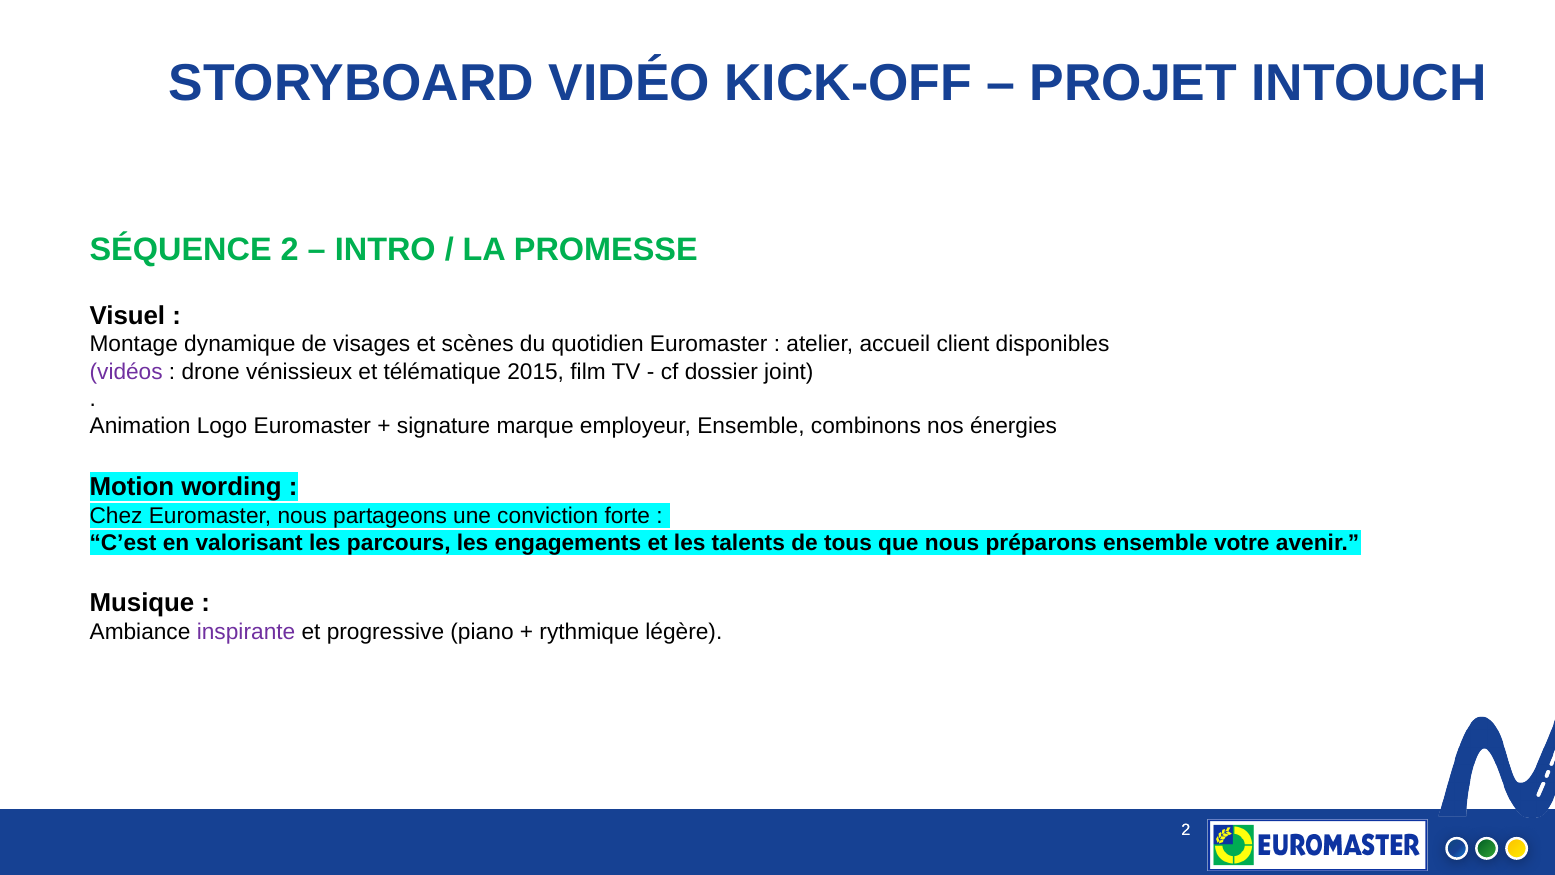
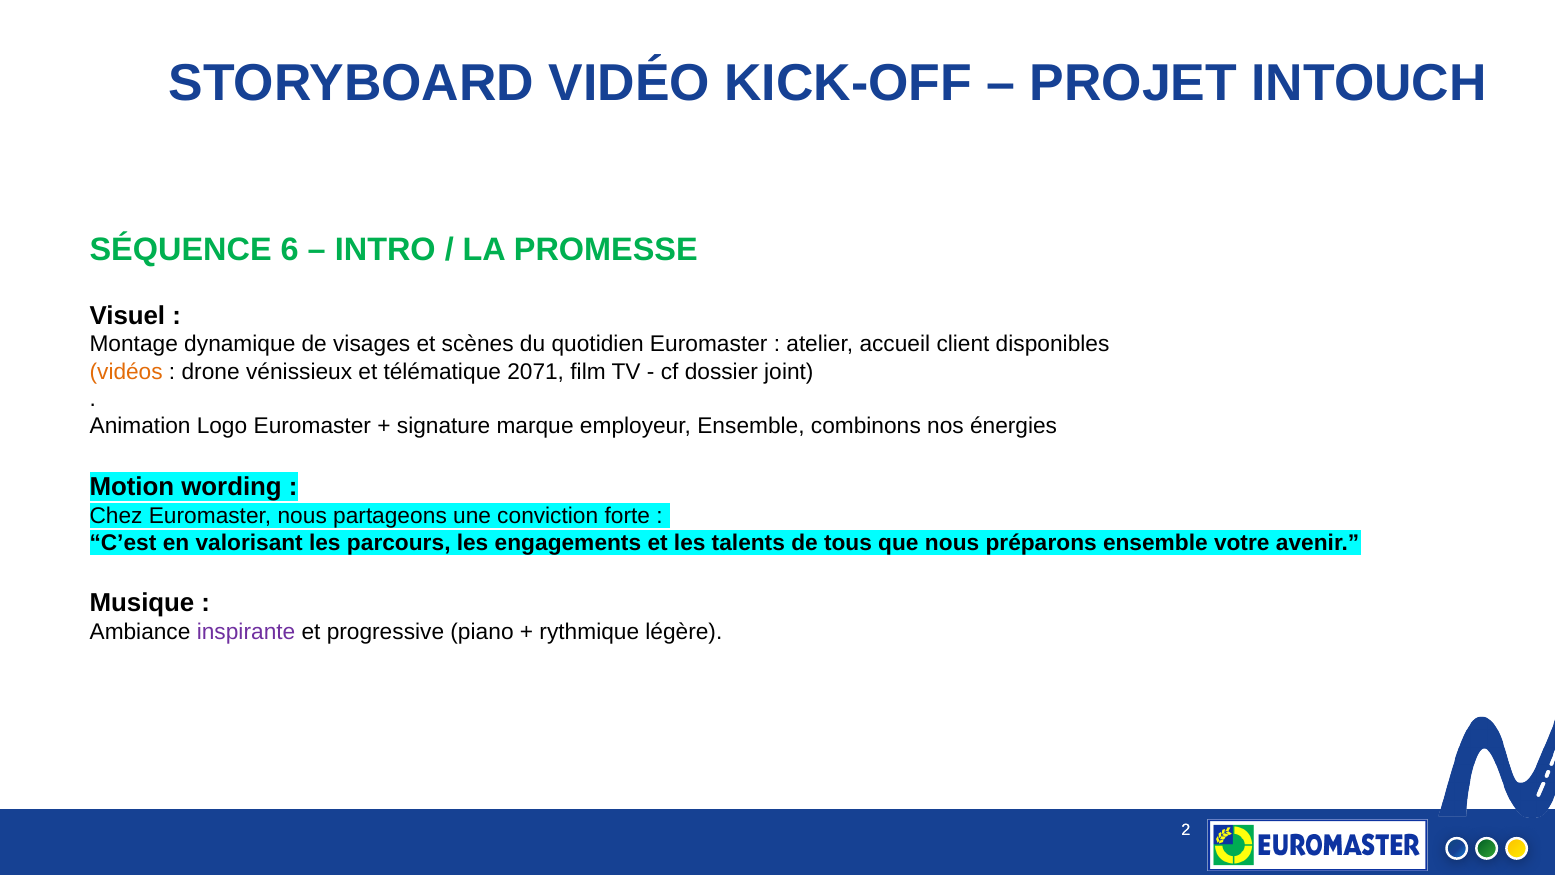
2: 2 -> 6 (290, 250)
vidéos colour: purple -> orange (126, 372)
2015: 2015 -> 2071 (536, 372)
